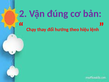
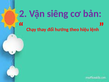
đúng: đúng -> siêng (58, 14)
